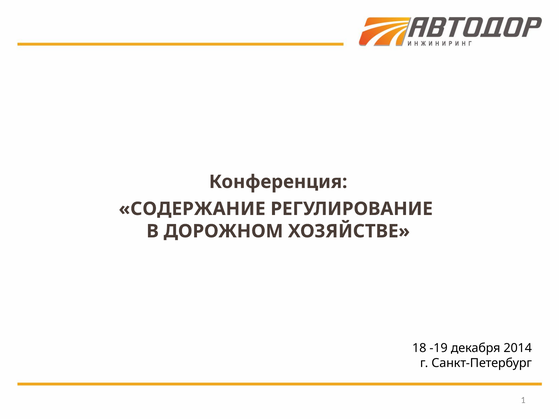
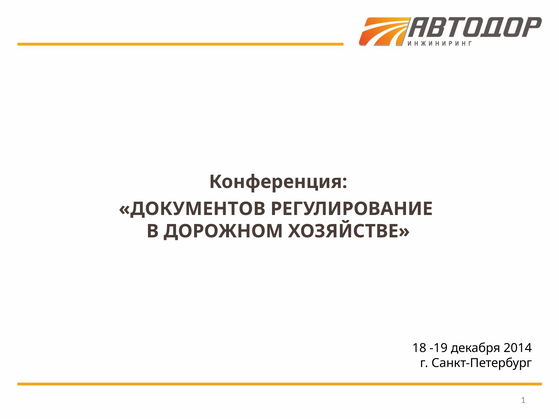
СОДЕРЖАНИЕ: СОДЕРЖАНИЕ -> ДОКУМЕНТОВ (192, 209)
